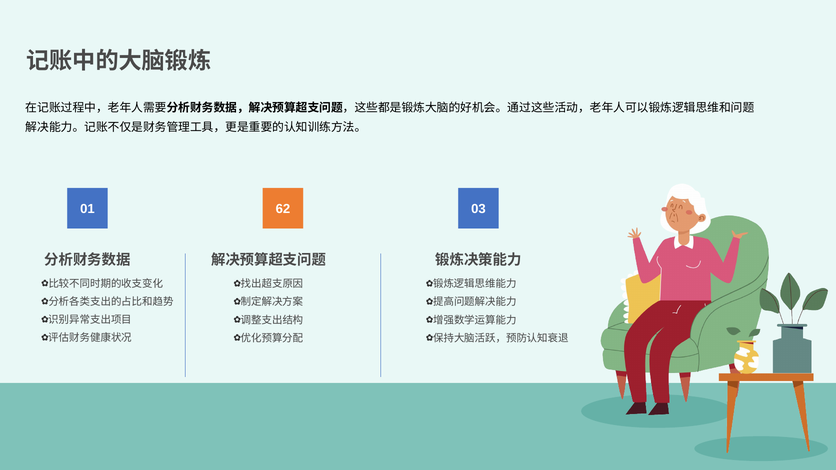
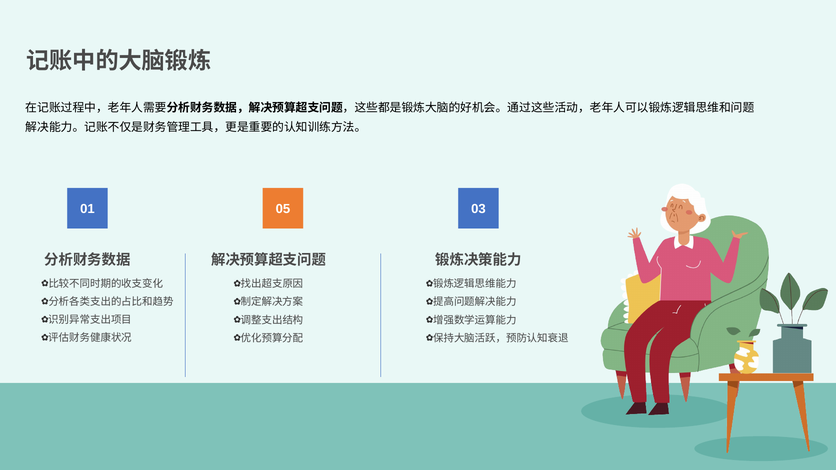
62: 62 -> 05 (283, 209)
